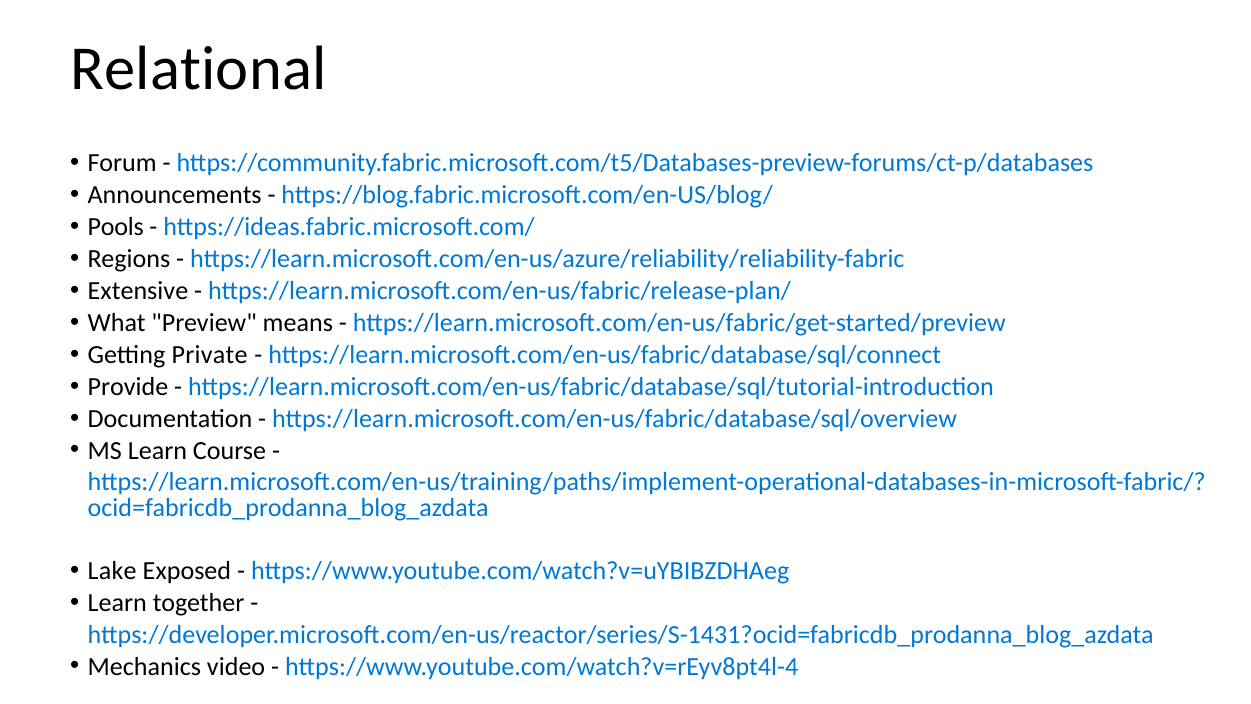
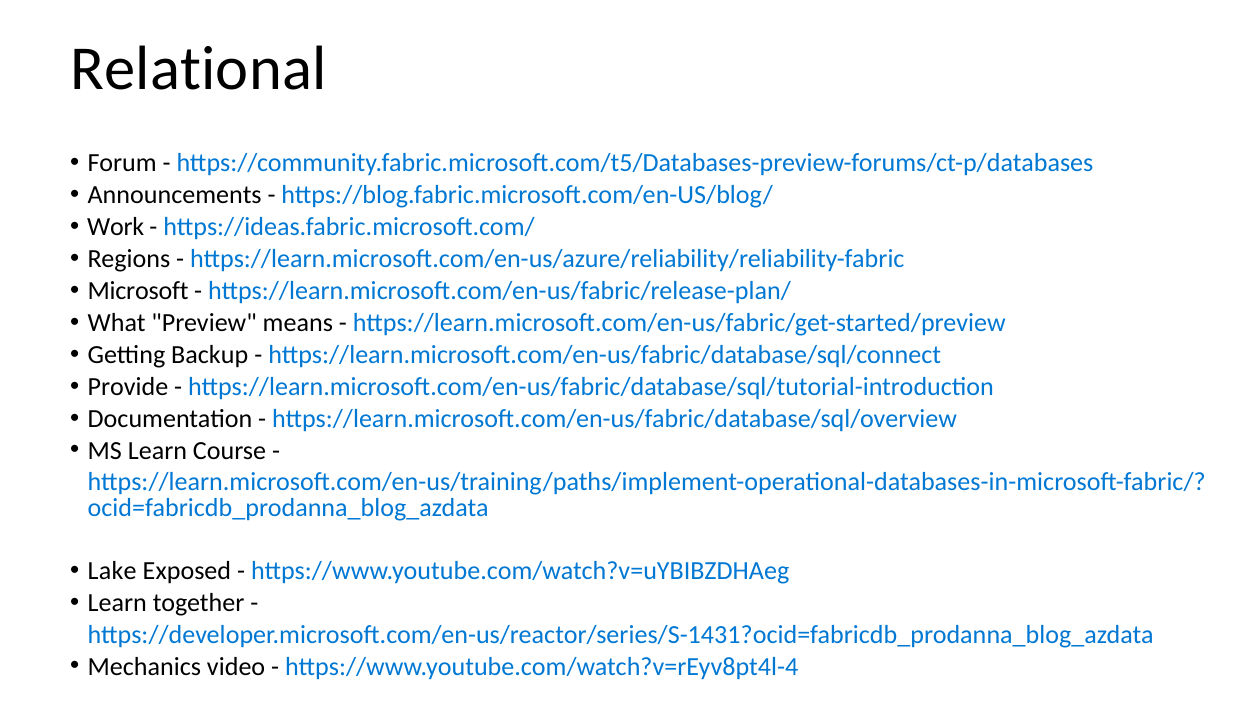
Pools: Pools -> Work (116, 227)
Extensive: Extensive -> Microsoft (138, 291)
Private: Private -> Backup (210, 355)
